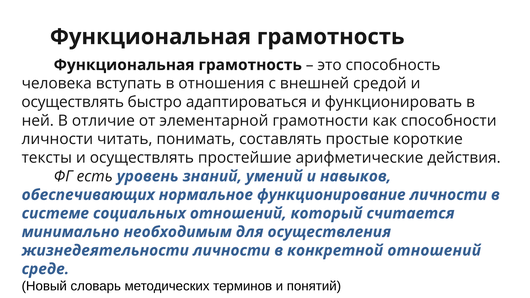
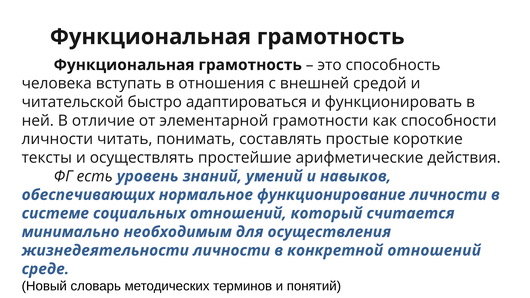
осуществлять: осуществлять -> читательской (73, 102)
